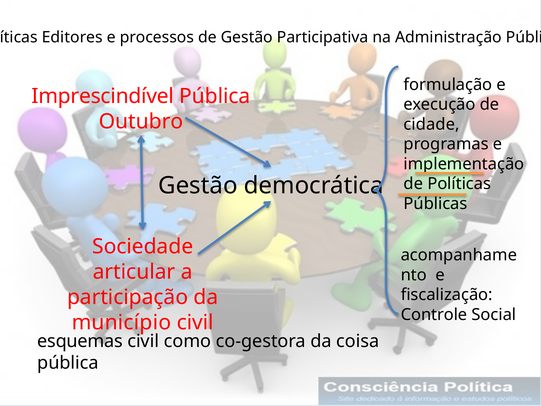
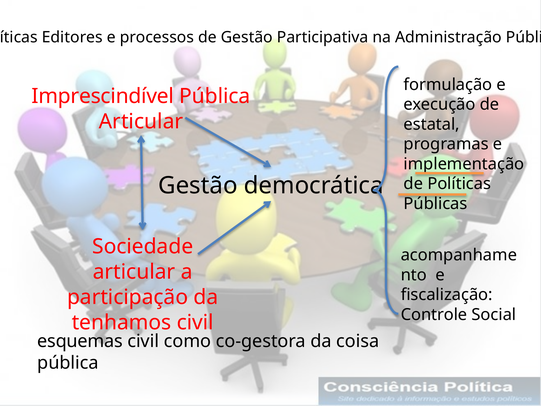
Outubro: Outubro -> Articular (141, 121)
cidade: cidade -> estatal (432, 124)
município: município -> tenhamos (122, 322)
